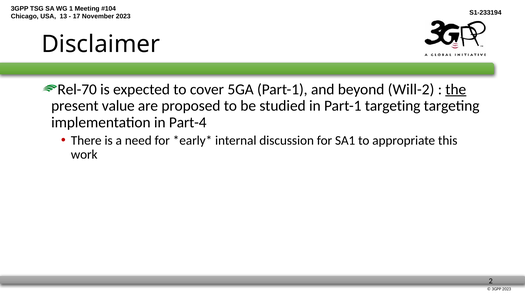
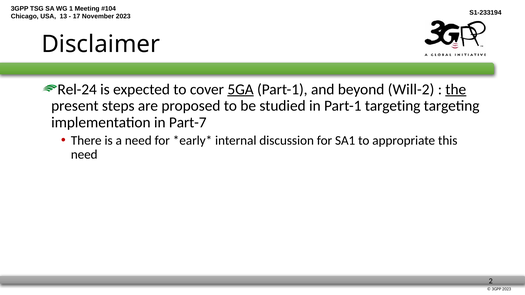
Rel-70: Rel-70 -> Rel-24 (77, 89)
5GA underline: none -> present (241, 89)
value: value -> steps (118, 106)
Part-4: Part-4 -> Part-7 (188, 122)
work: work -> need (84, 155)
